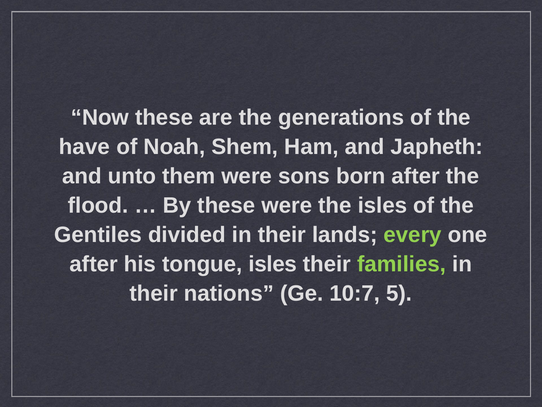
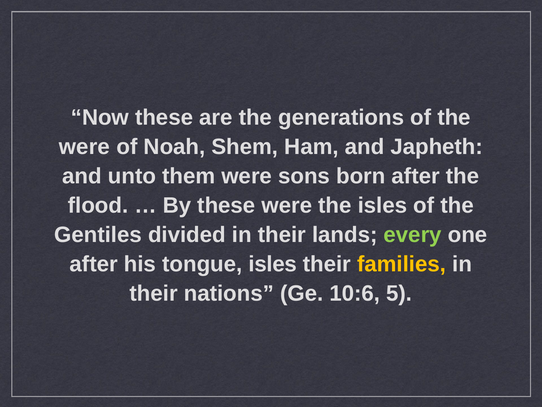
have: have -> were (84, 147)
families colour: light green -> yellow (402, 264)
10:7: 10:7 -> 10:6 (355, 293)
